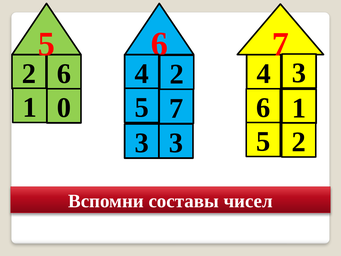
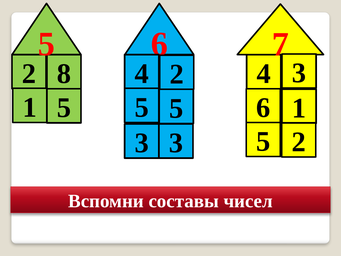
2 6: 6 -> 8 (64, 74)
0: 0 -> 5 (64, 108)
5 7: 7 -> 5 (176, 108)
